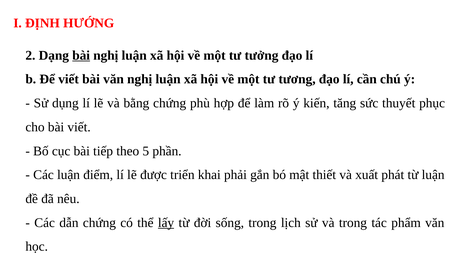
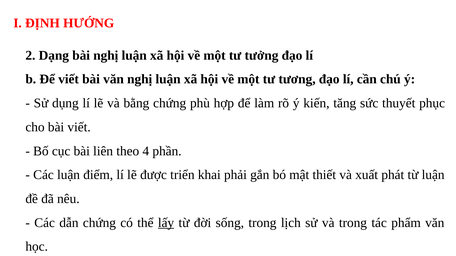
bài underline: present -> none (81, 55)
tiếp: tiếp -> liên (103, 151)
5: 5 -> 4 (146, 151)
